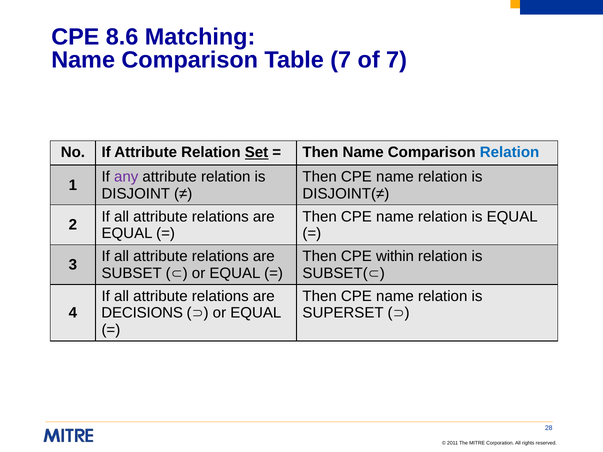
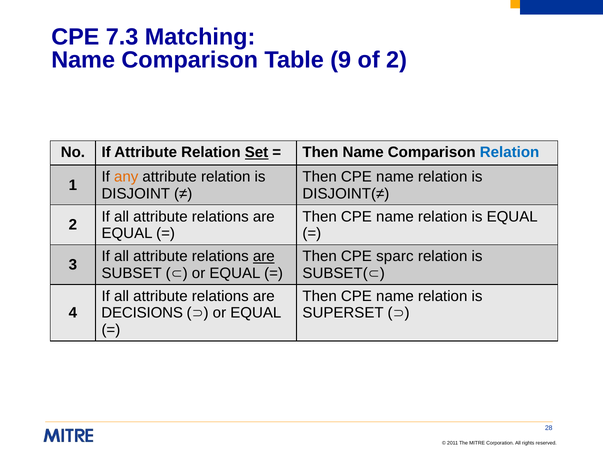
8.6: 8.6 -> 7.3 (122, 37)
Table 7: 7 -> 9 (341, 60)
of 7: 7 -> 2 (397, 60)
any colour: purple -> orange (126, 177)
are underline: none -> present (264, 256)
within: within -> sparc (395, 256)
